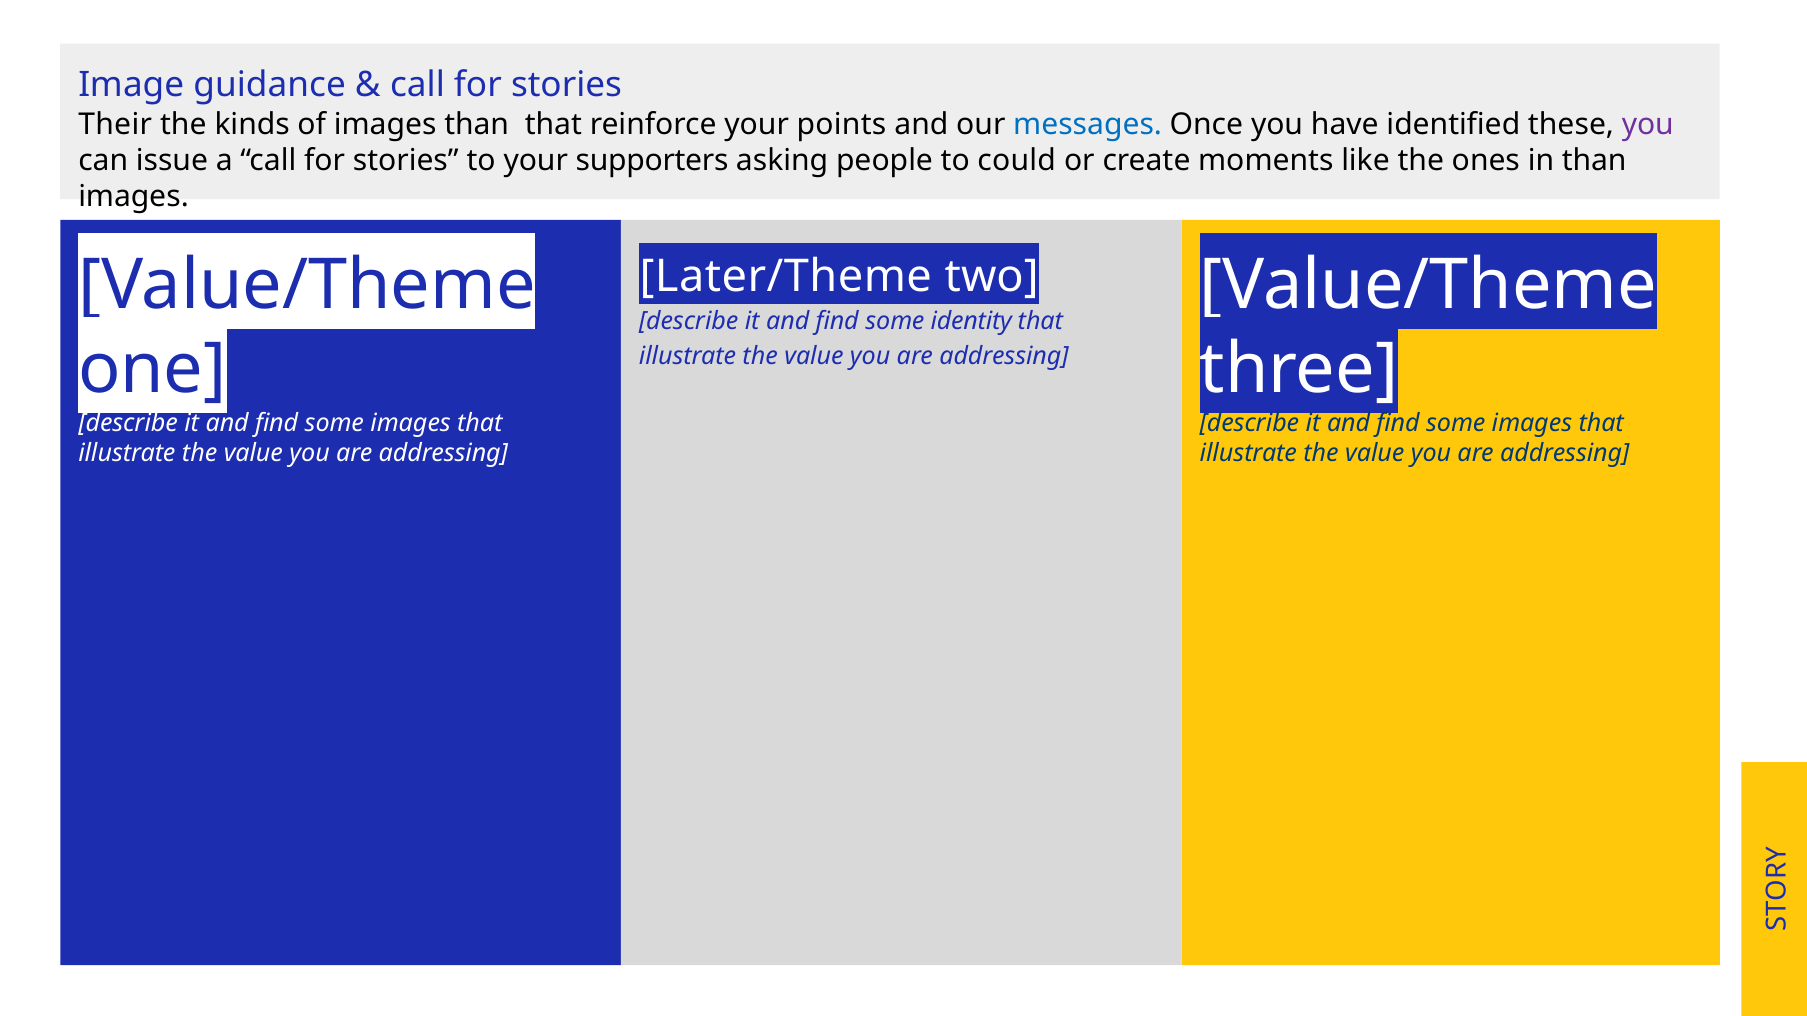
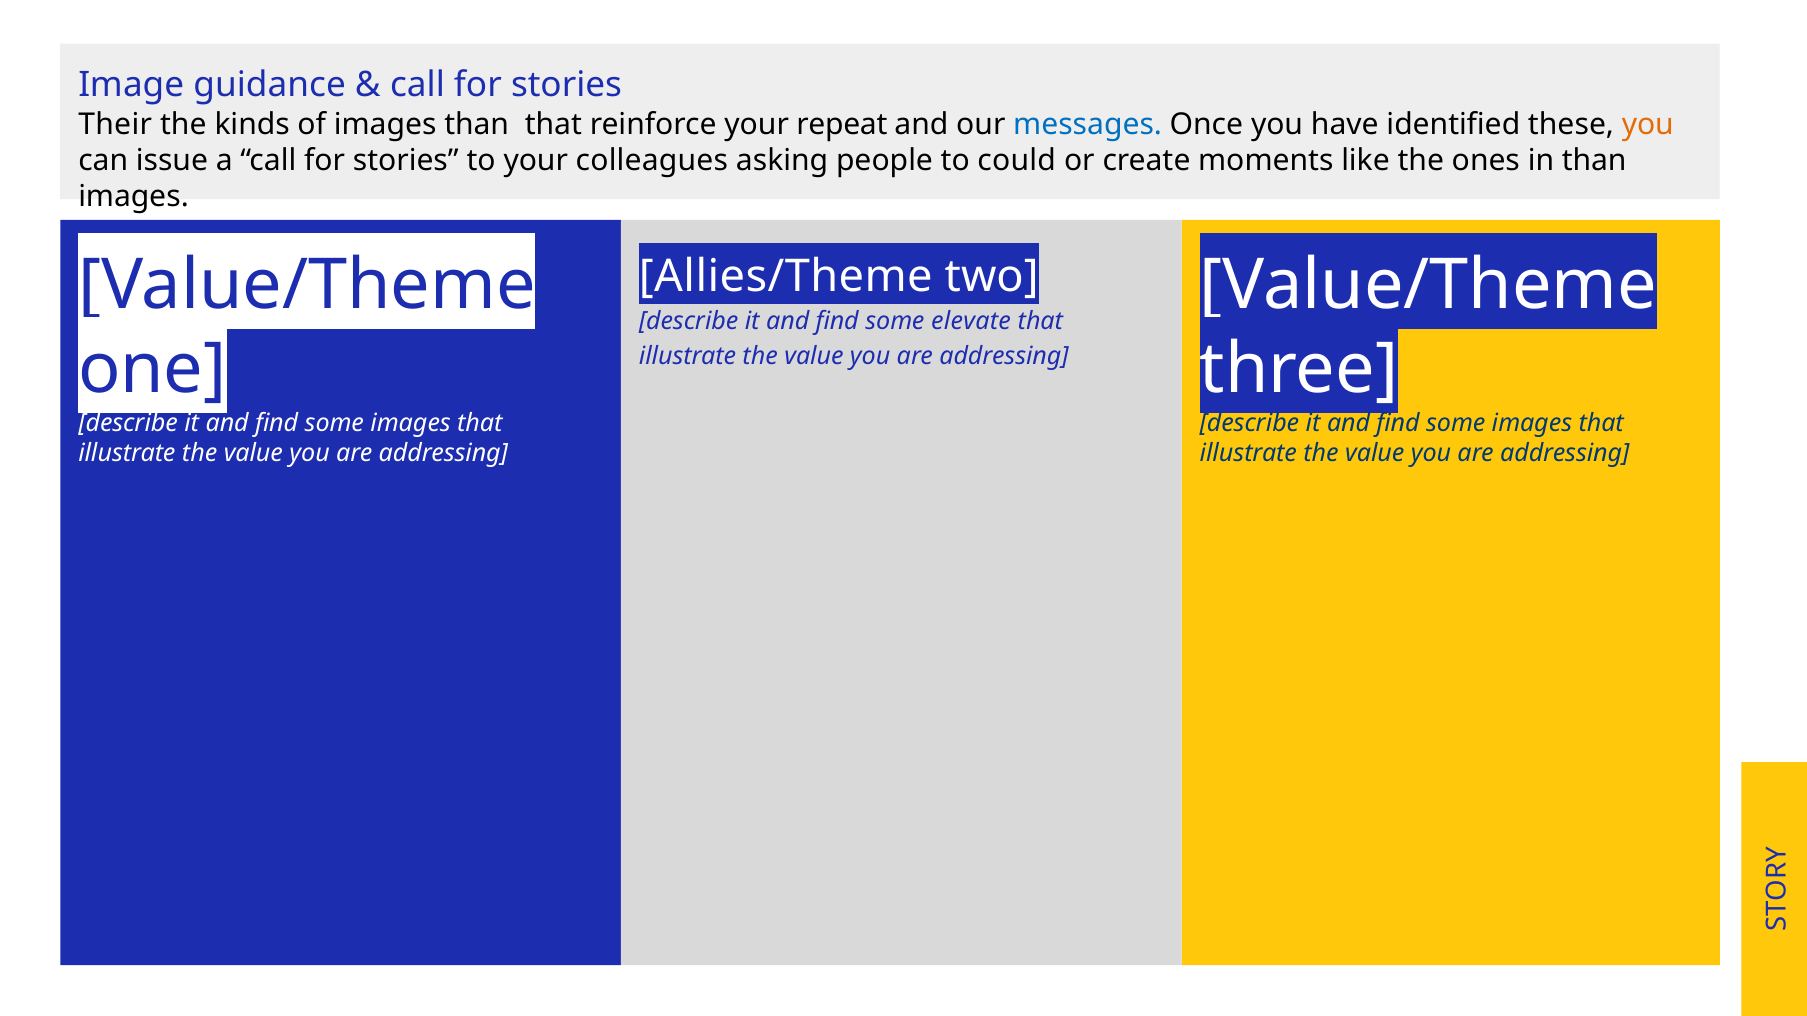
points: points -> repeat (842, 124)
you colour: purple -> orange (1648, 124)
supporters: supporters -> colleagues (652, 160)
Later/Theme: Later/Theme -> Allies/Theme (786, 276)
identity: identity -> elevate (971, 322)
